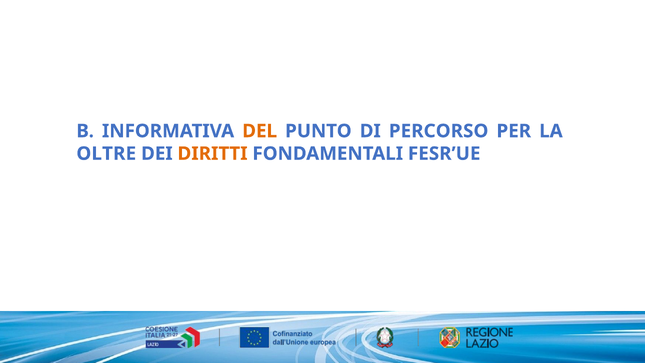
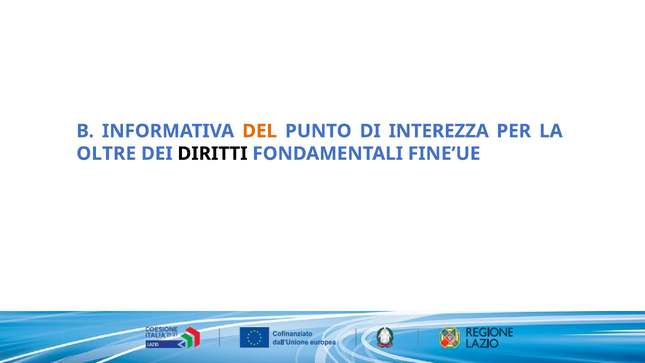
PERCORSO: PERCORSO -> INTEREZZA (439, 131)
DIRITTI colour: orange -> black (213, 154)
FESR’UE: FESR’UE -> FINE’UE (444, 154)
